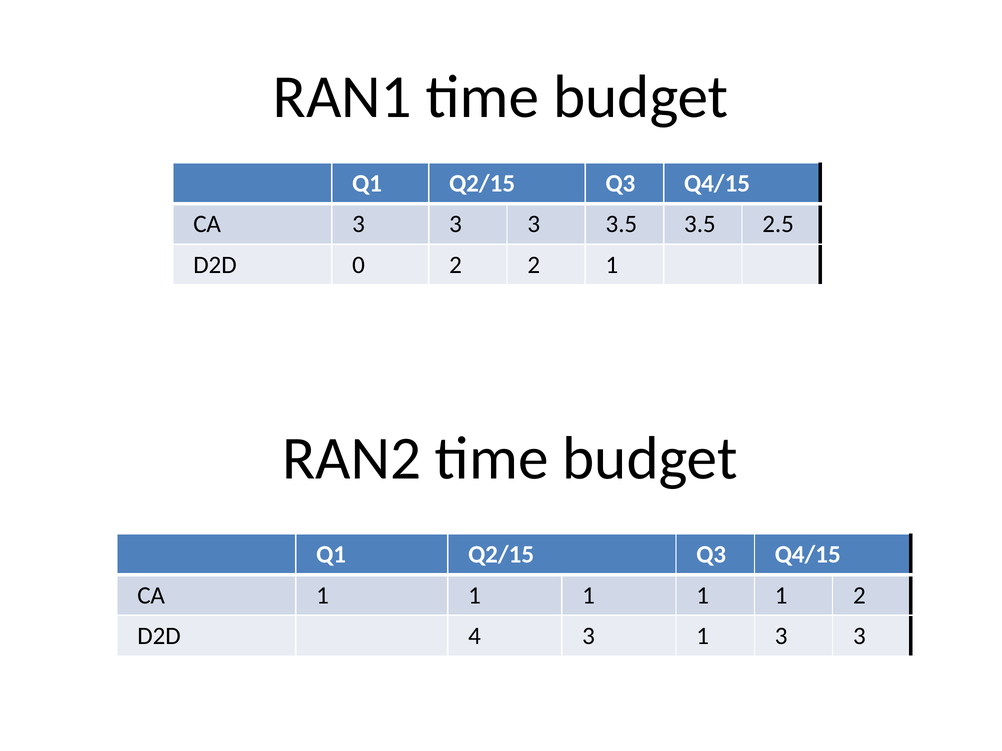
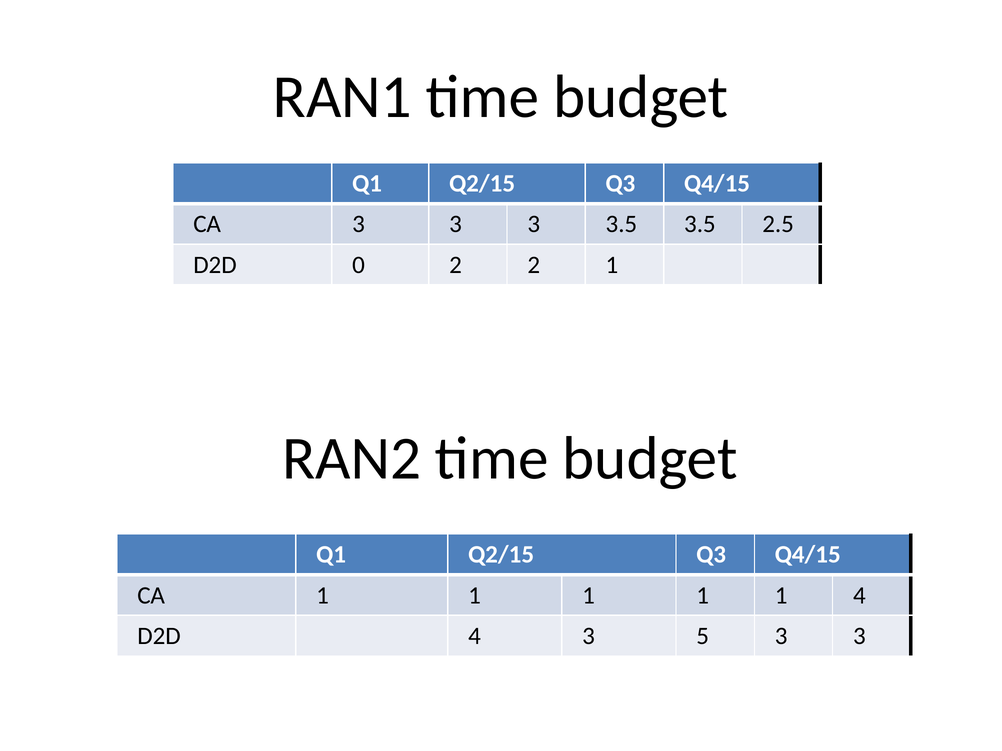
1 2: 2 -> 4 (859, 596)
3 1: 1 -> 5 (703, 636)
